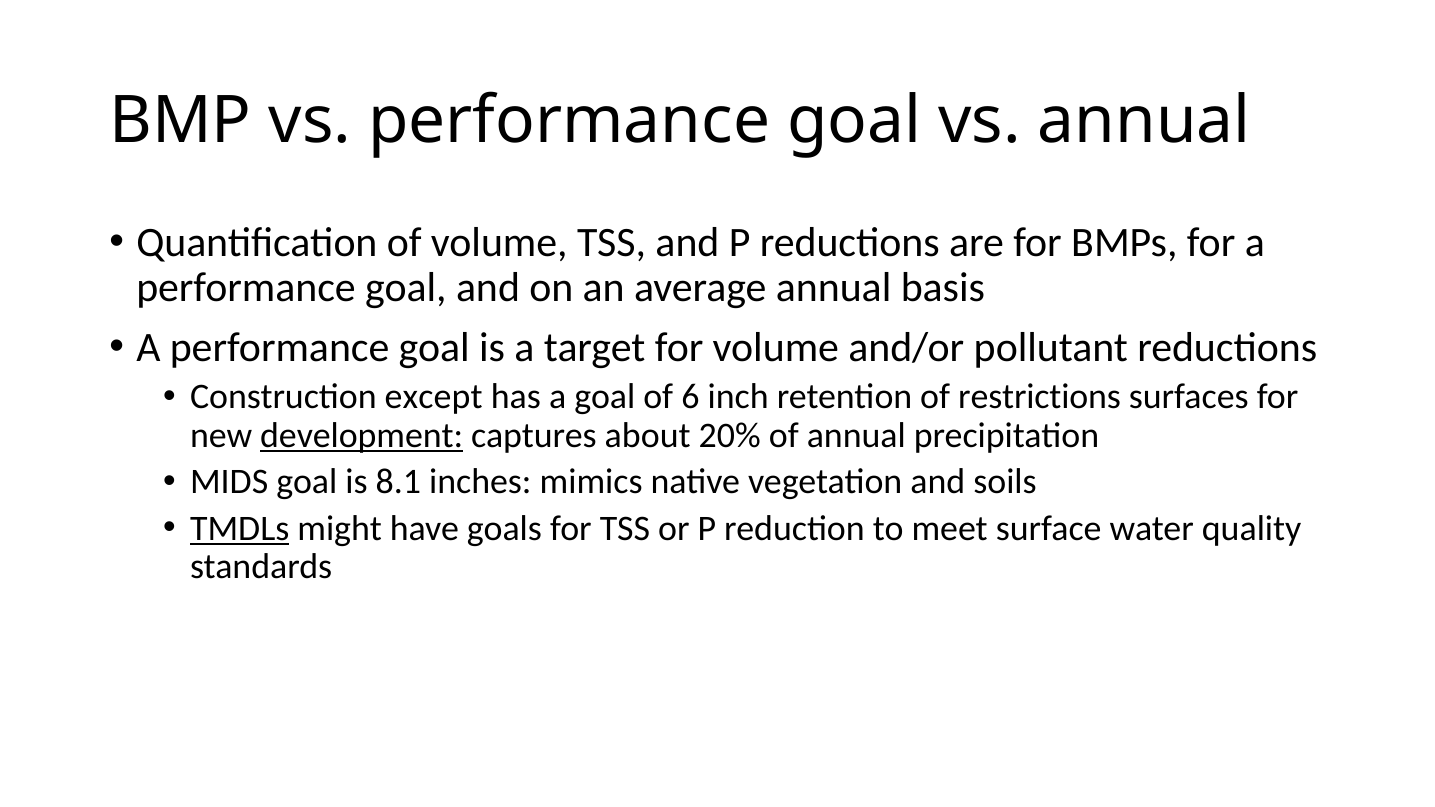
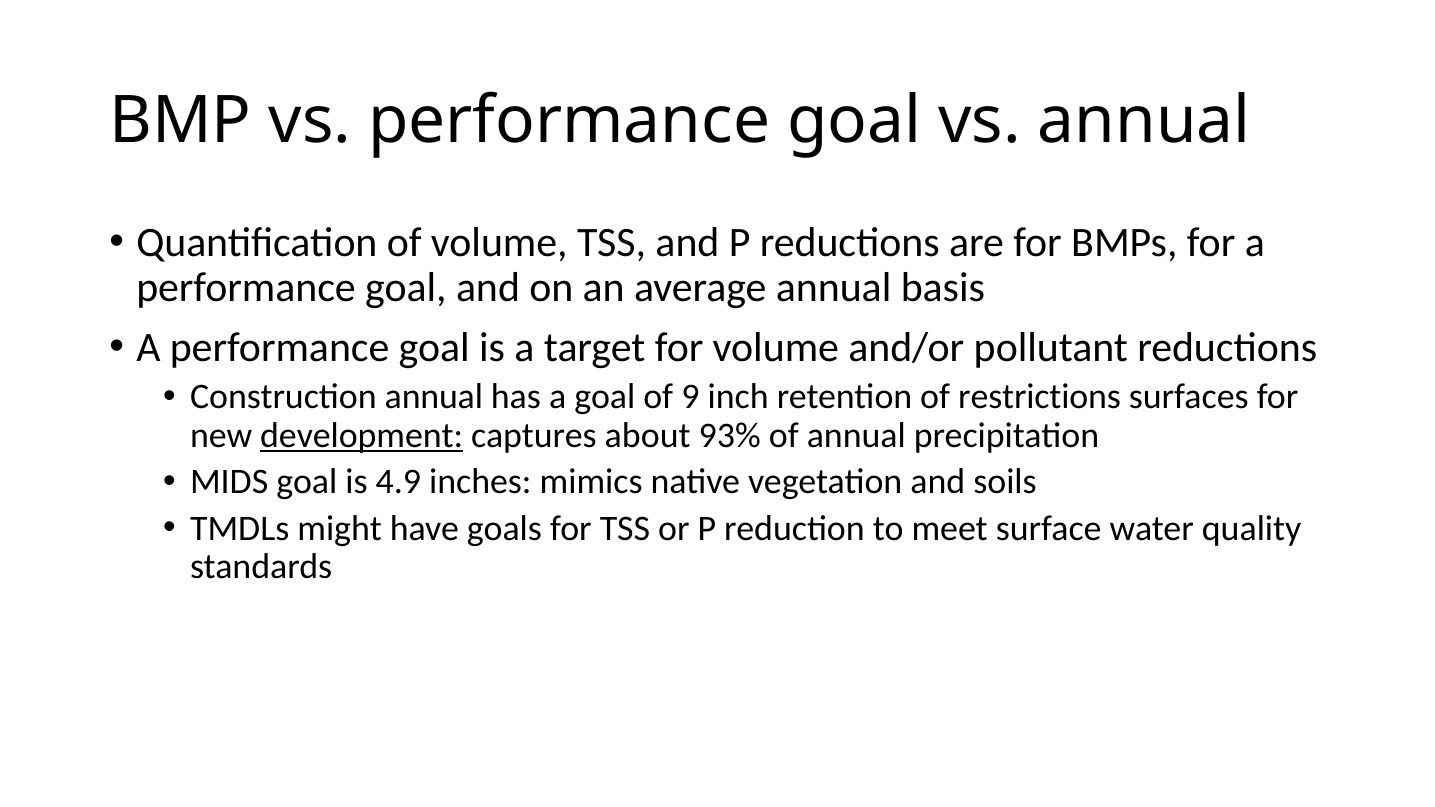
Construction except: except -> annual (434, 397)
6: 6 -> 9 (690, 397)
20%: 20% -> 93% (730, 436)
8.1: 8.1 -> 4.9 (398, 482)
TMDLs underline: present -> none (240, 528)
